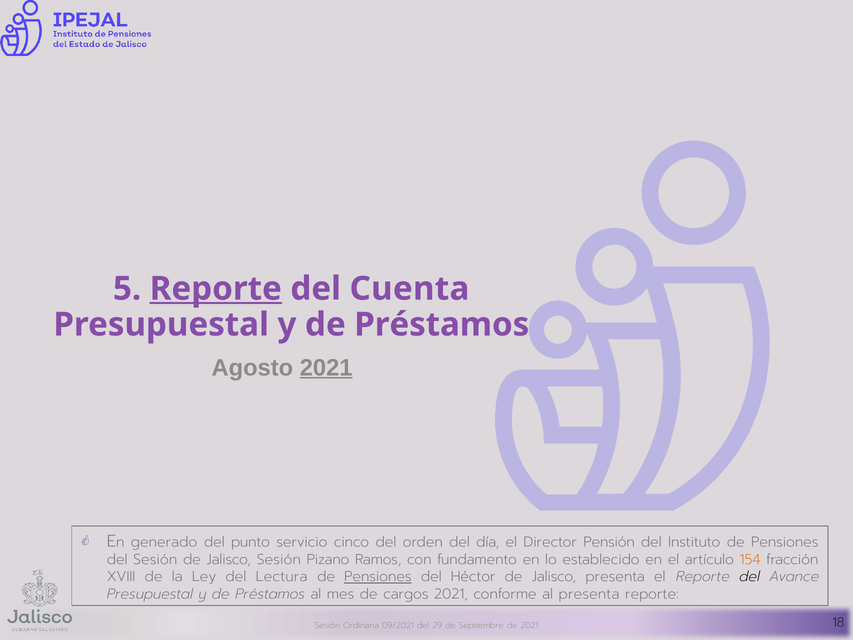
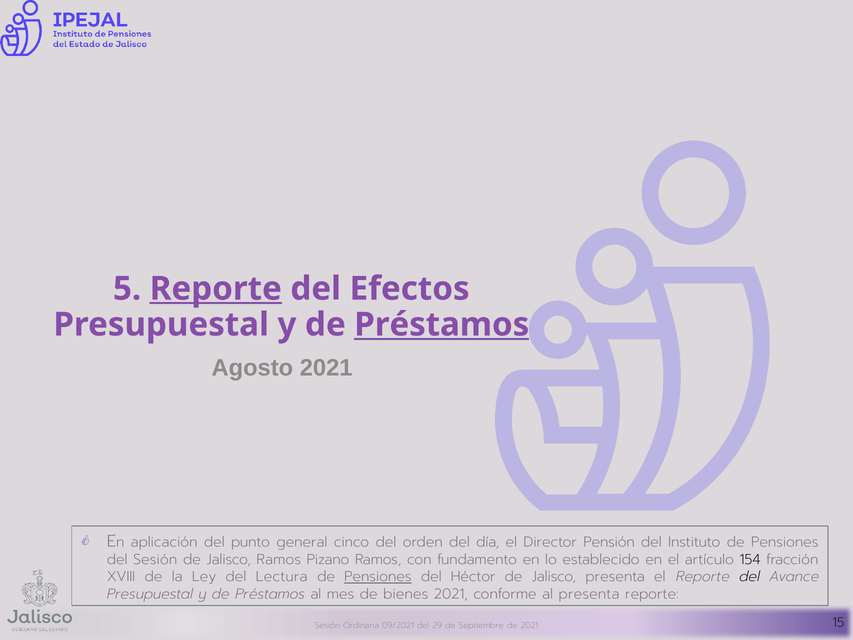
Cuenta: Cuenta -> Efectos (410, 289)
Préstamos underline: none -> present (442, 324)
2021 underline: present -> none (326, 368)
generado: generado -> aplicación (164, 542)
servicio: servicio -> general (302, 542)
Jalisco Sesión: Sesión -> Ramos (279, 560)
154 colour: orange -> black (750, 560)
cargos: cargos -> bienes (406, 594)
18: 18 -> 15 (838, 622)
